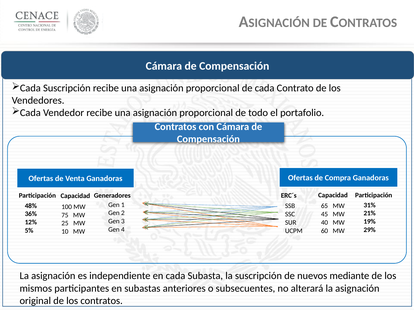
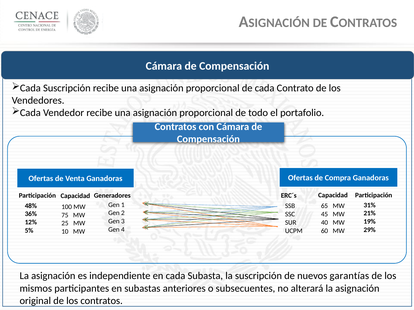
mediante: mediante -> garantías (349, 276)
